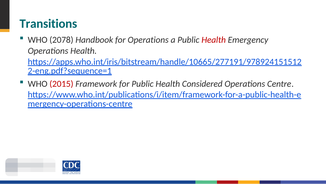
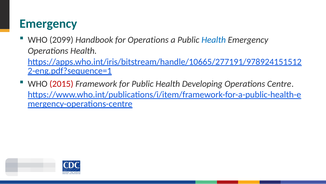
Transitions: Transitions -> Emergency (48, 24)
2078: 2078 -> 2099 (61, 40)
Health colour: red -> blue (214, 40)
Considered: Considered -> Developing (202, 84)
